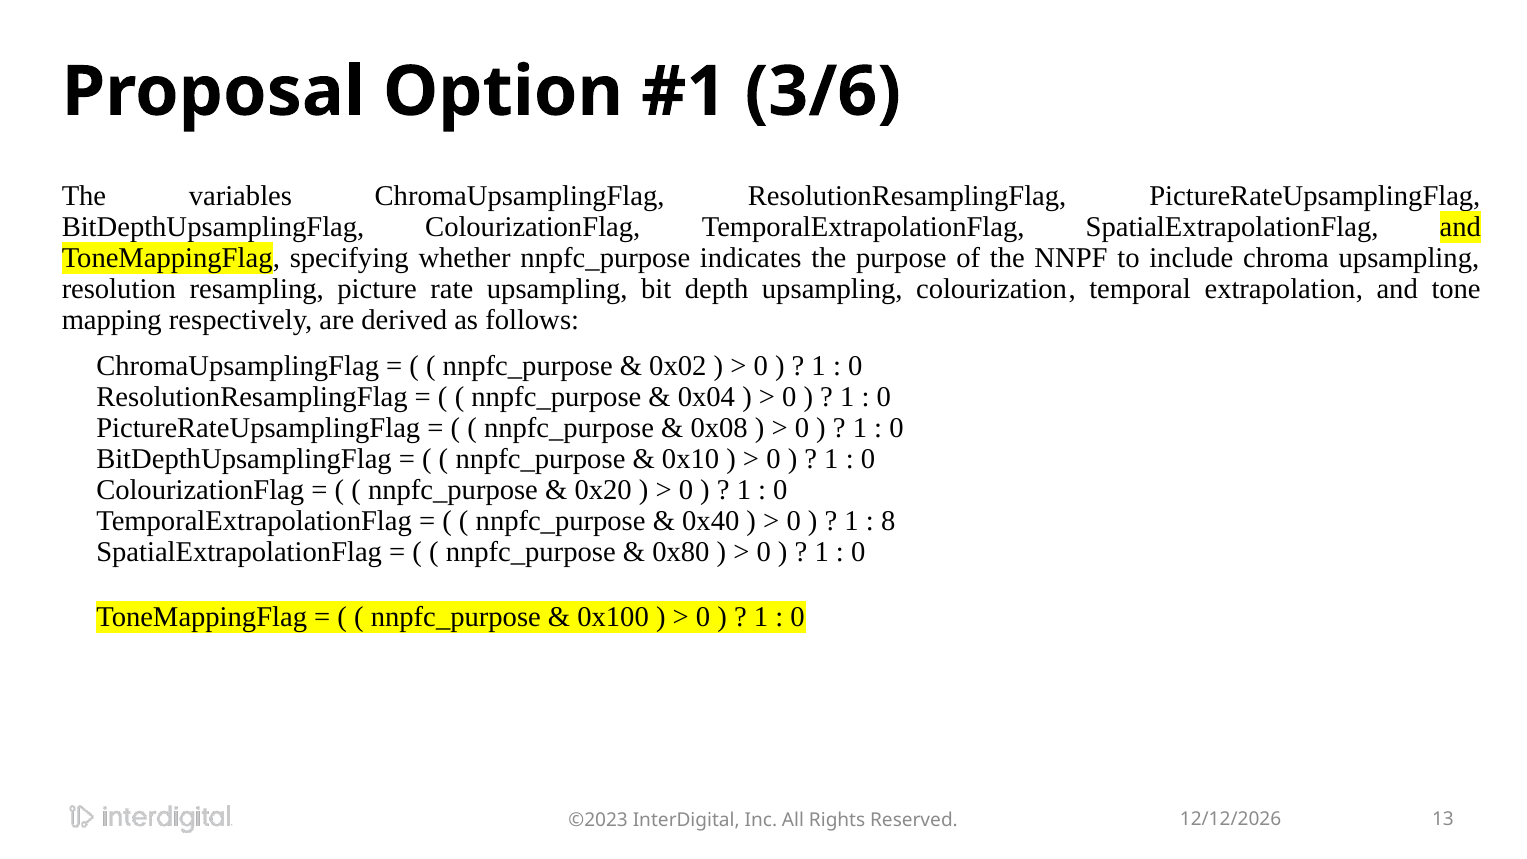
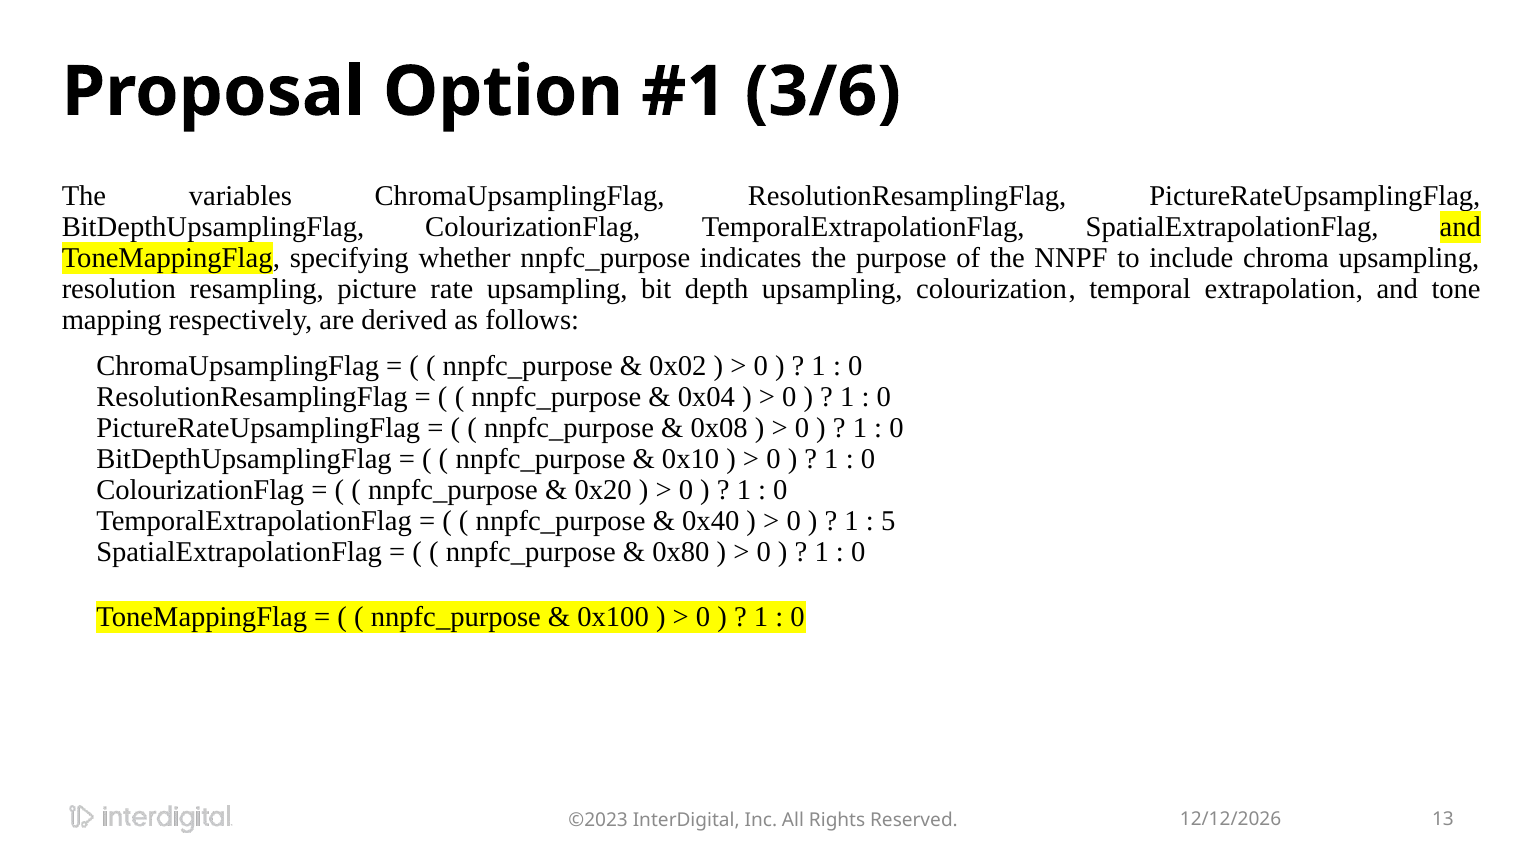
8: 8 -> 5 (888, 521)
